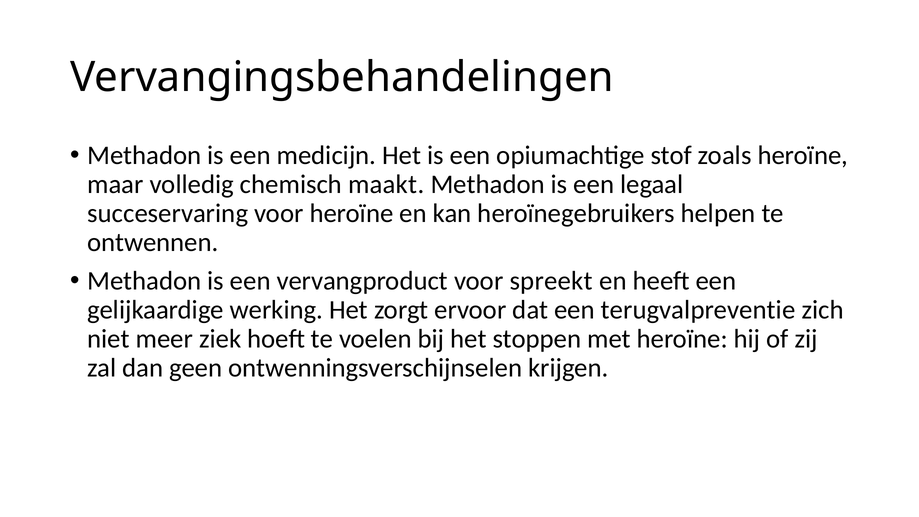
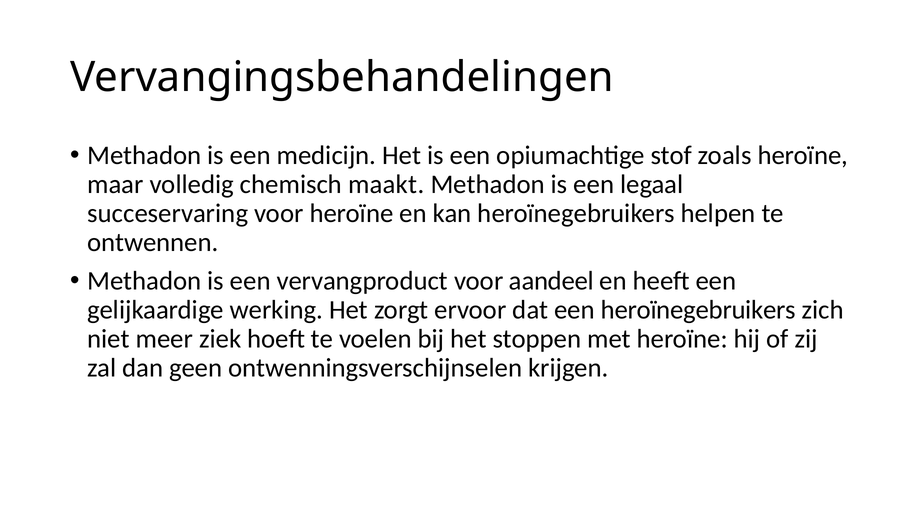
spreekt: spreekt -> aandeel (551, 281)
een terugvalpreventie: terugvalpreventie -> heroïnegebruikers (698, 310)
